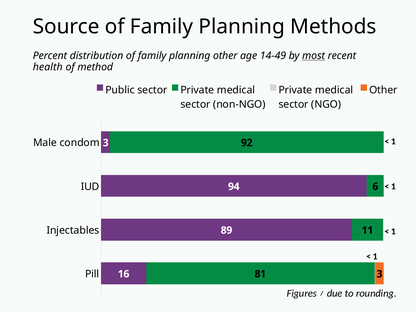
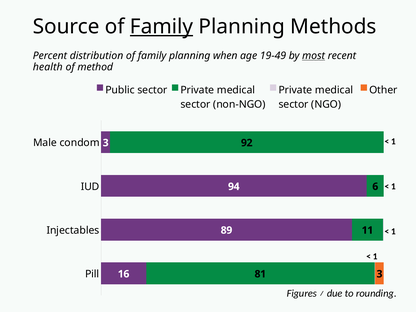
Family underline: none -> present (162, 27)
planning other: other -> when (225, 56)
14-49: 14-49 -> 19-49 (273, 56)
